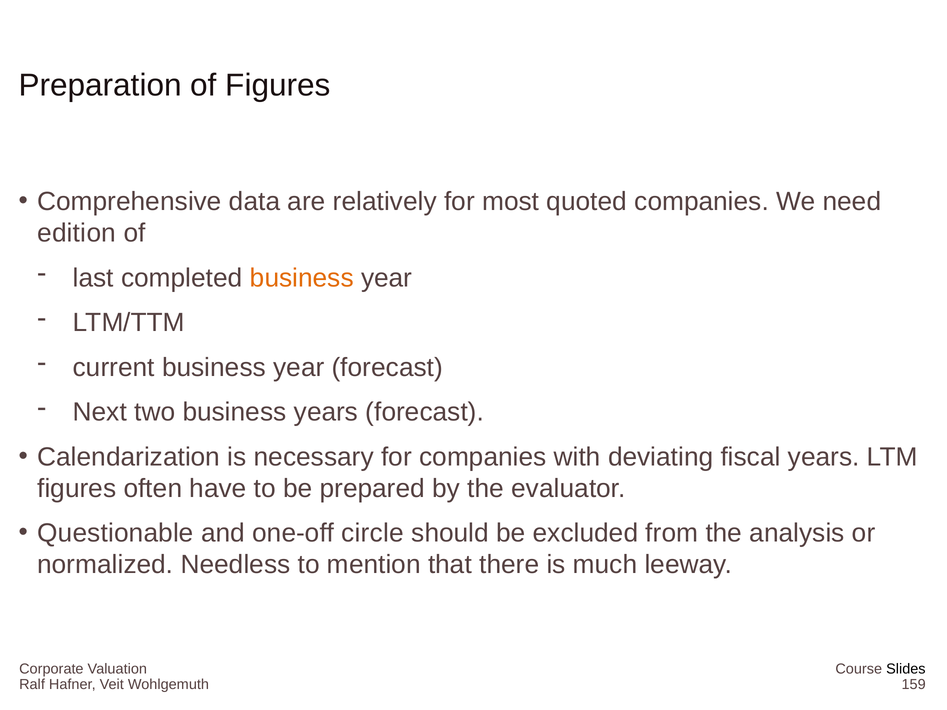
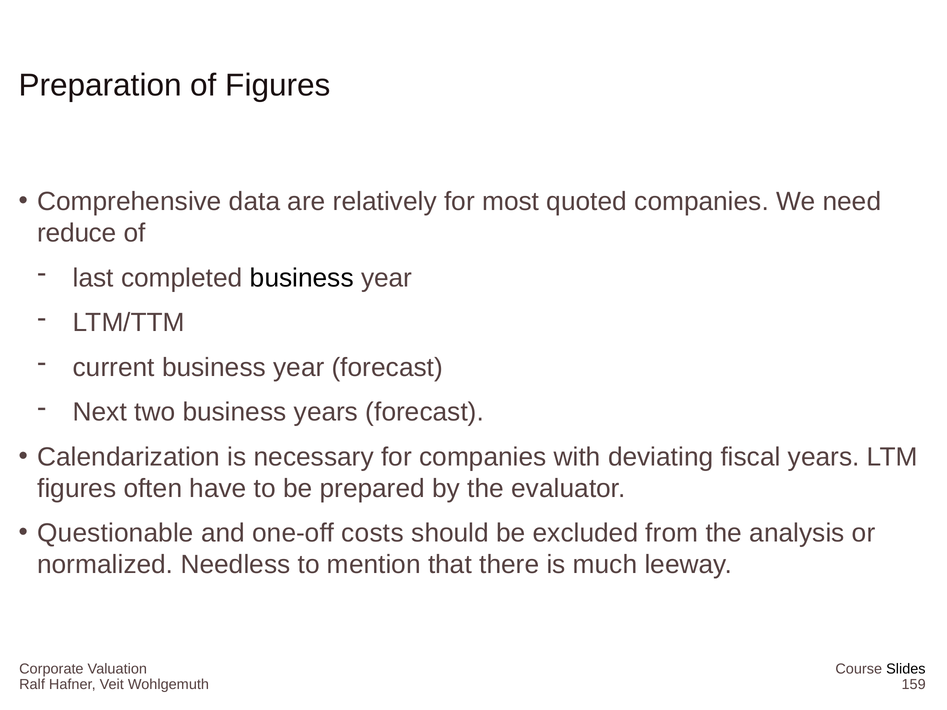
edition: edition -> reduce (77, 233)
business colour: orange -> black (302, 278)
circle: circle -> costs (372, 533)
